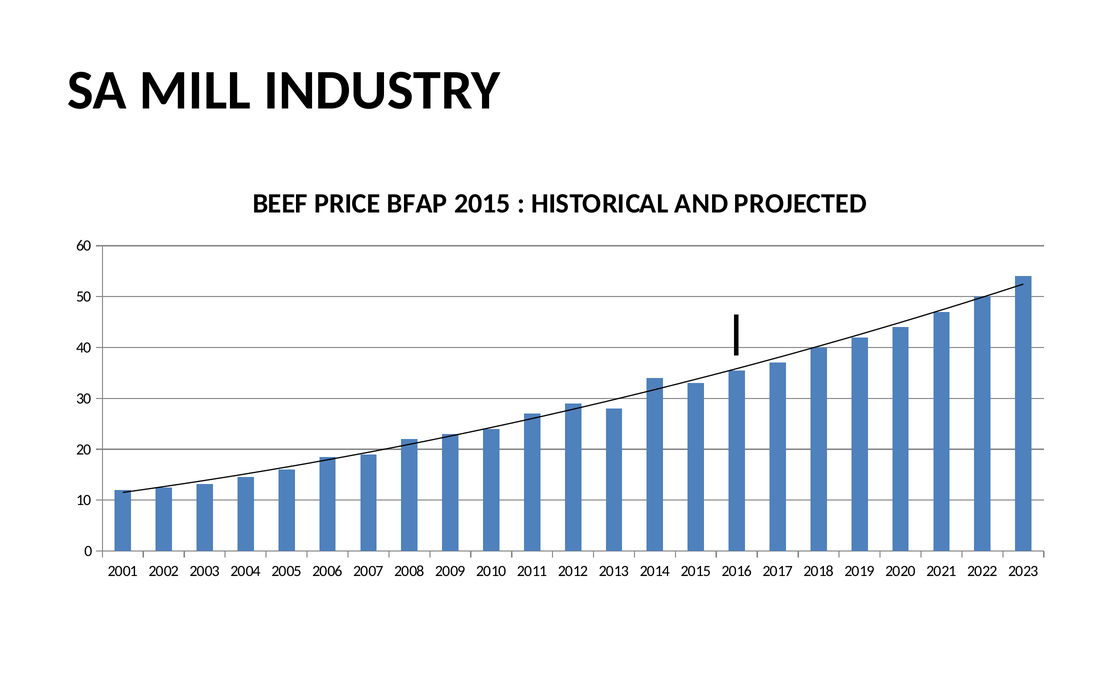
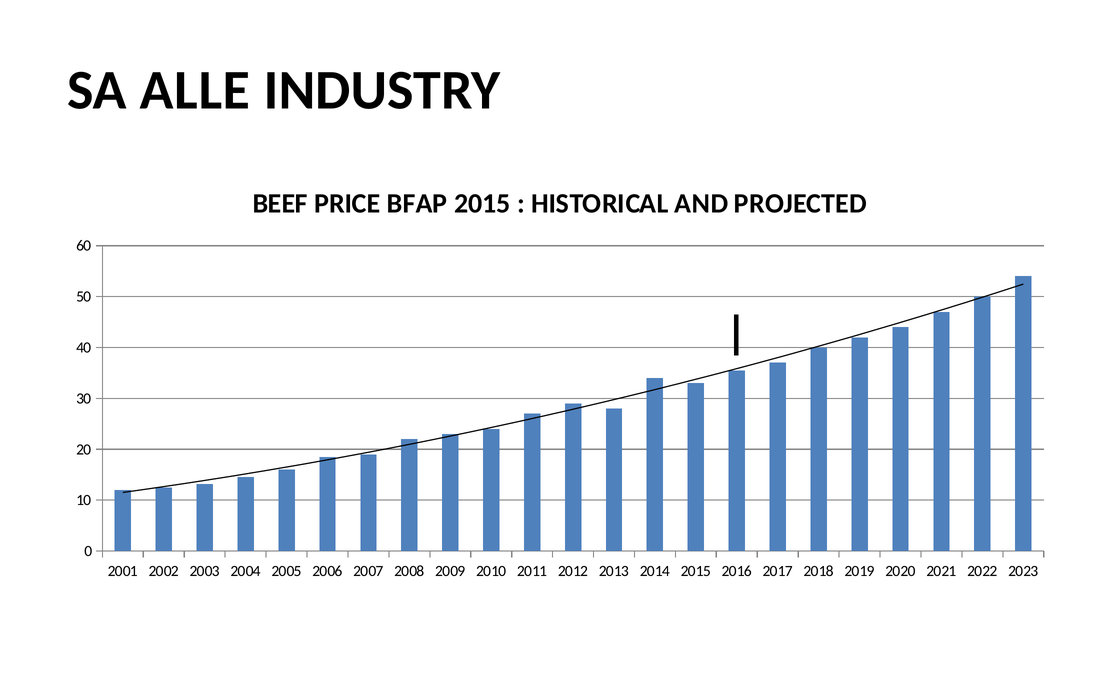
MILL: MILL -> ALLE (195, 90)
